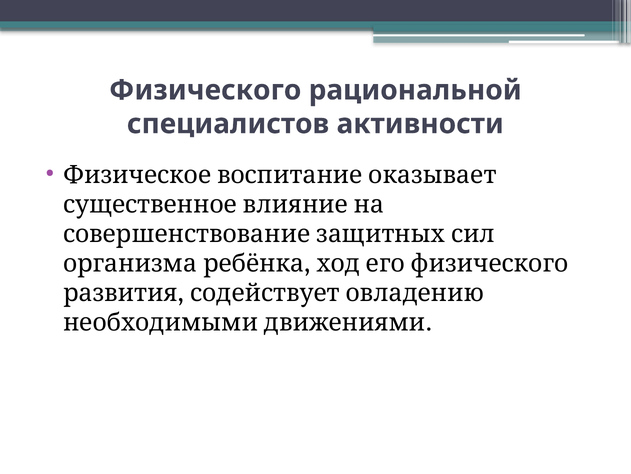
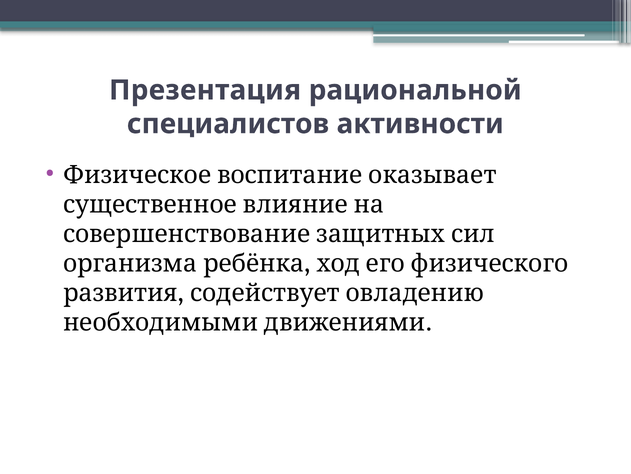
Физического: Физического -> Презентация (205, 90)
